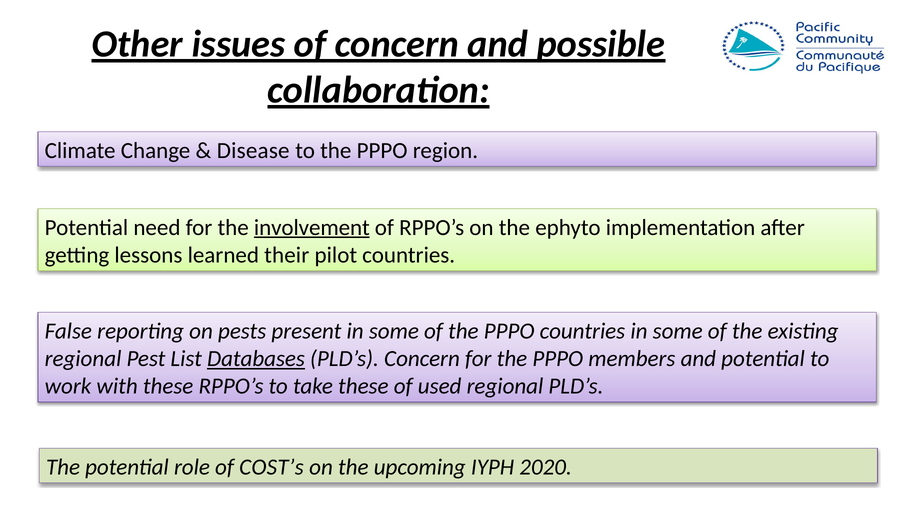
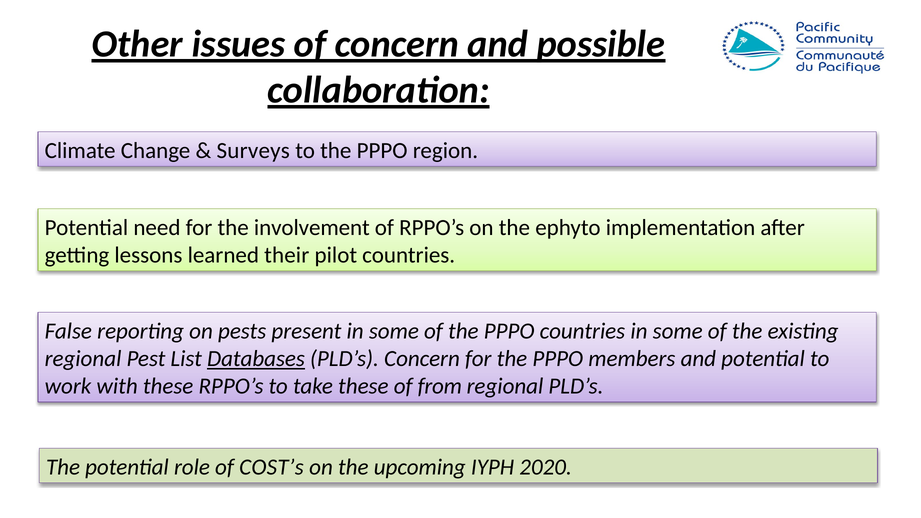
Disease: Disease -> Surveys (253, 151)
involvement underline: present -> none (312, 227)
used: used -> from (440, 386)
